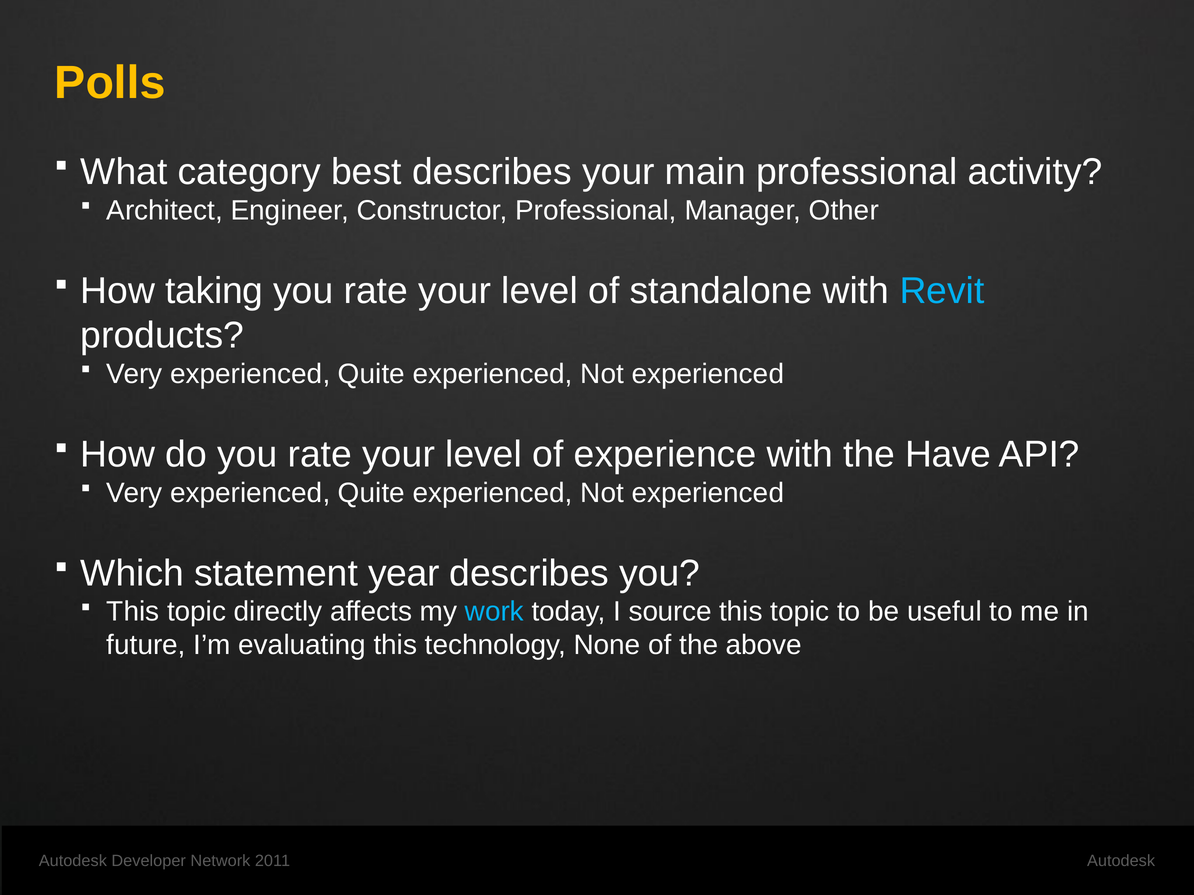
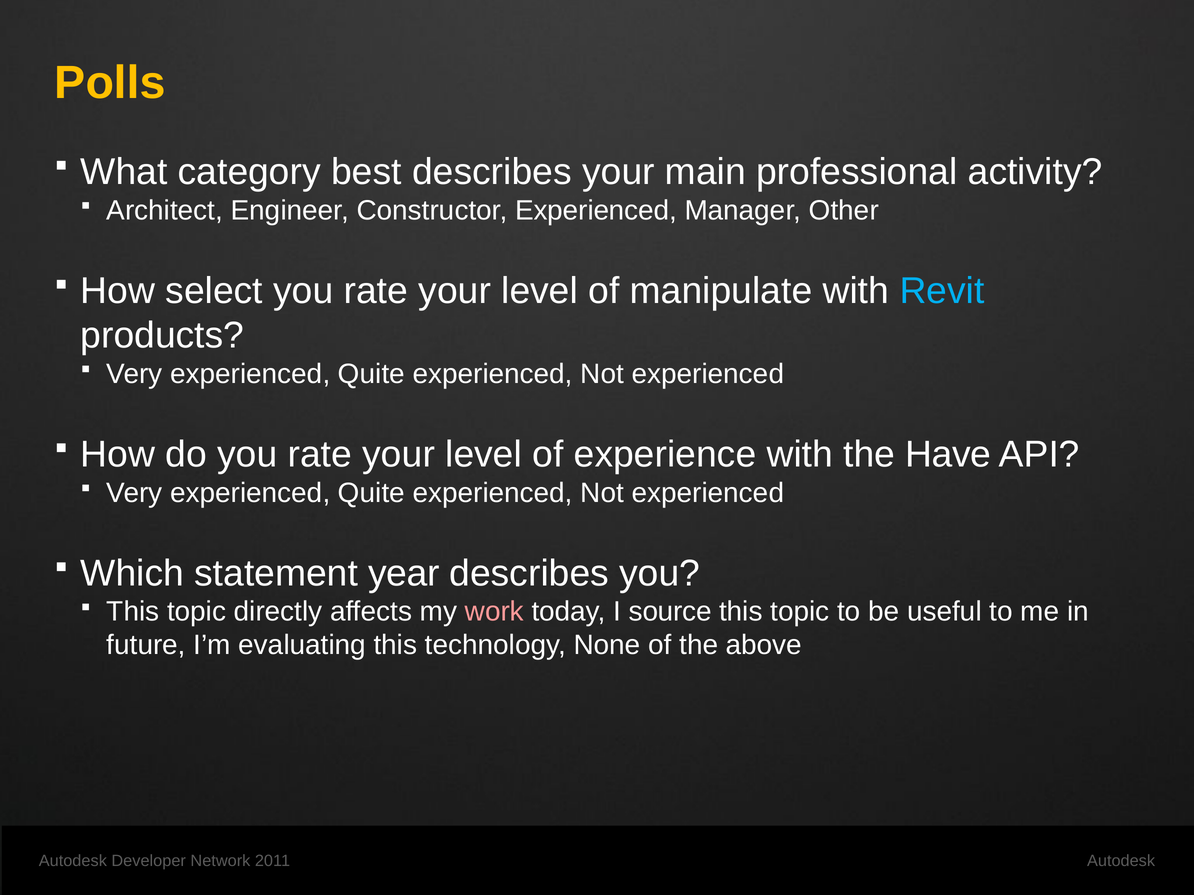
Constructor Professional: Professional -> Experienced (596, 210)
taking: taking -> select (214, 291)
standalone: standalone -> manipulate (721, 291)
work colour: light blue -> pink (494, 612)
